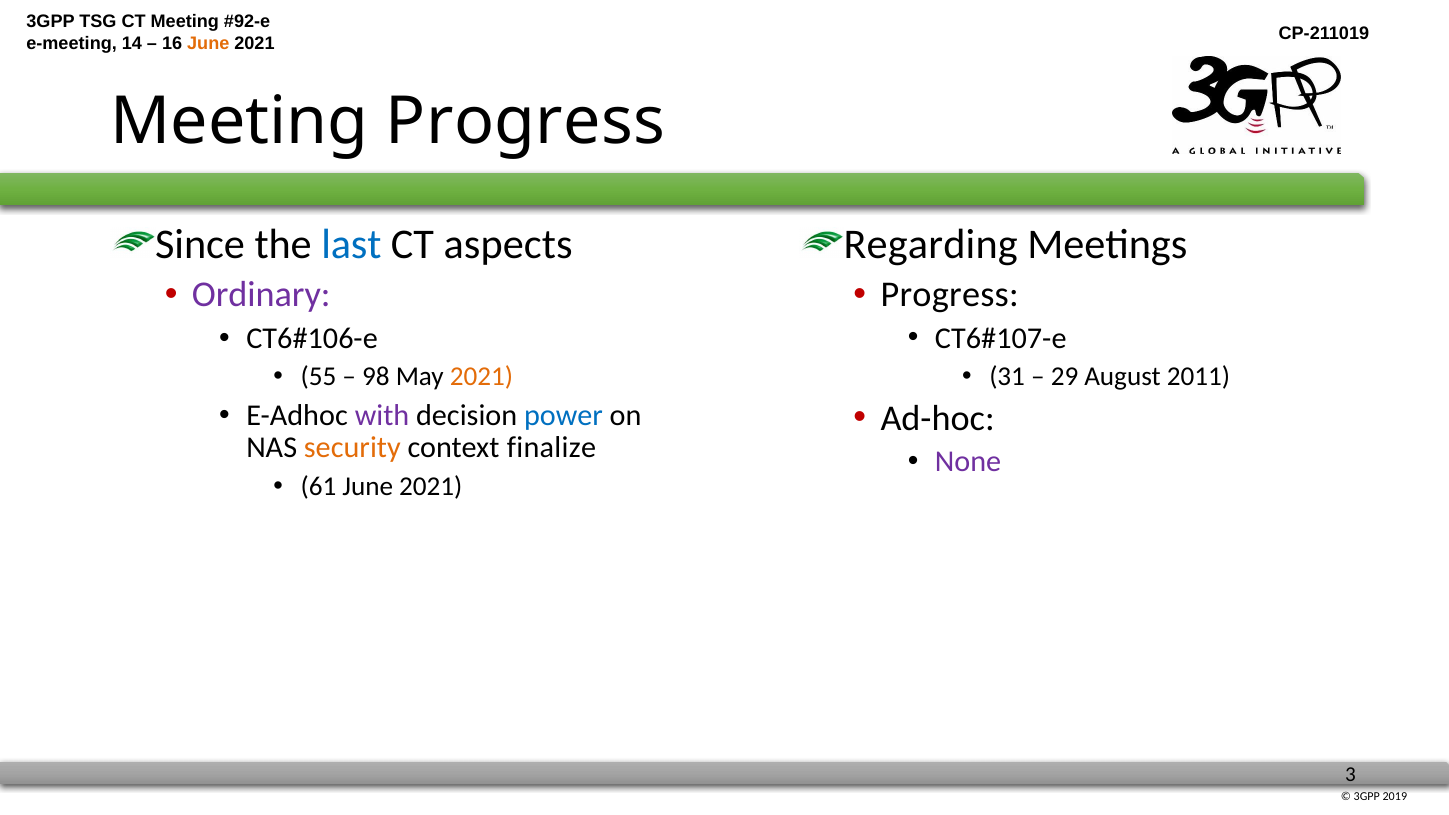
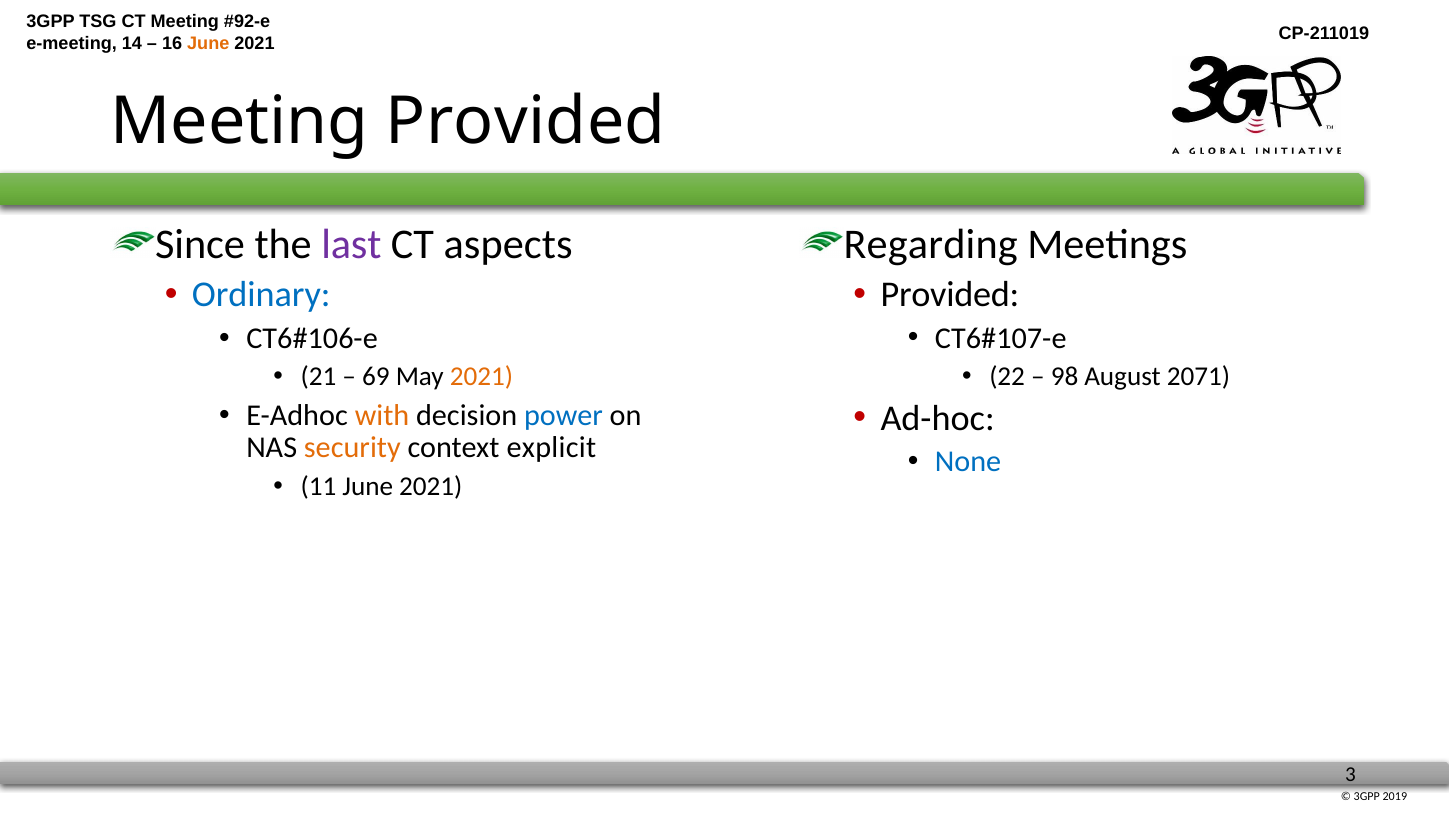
Meeting Progress: Progress -> Provided (526, 122)
last colour: blue -> purple (351, 245)
Ordinary colour: purple -> blue (261, 295)
Progress: Progress -> Provided (950, 295)
55: 55 -> 21 (318, 377)
98: 98 -> 69 (376, 377)
31: 31 -> 22 (1007, 377)
29: 29 -> 98 (1065, 377)
2011: 2011 -> 2071 (1198, 377)
with colour: purple -> orange (382, 415)
finalize: finalize -> explicit (551, 448)
None colour: purple -> blue (968, 462)
61: 61 -> 11 (318, 486)
